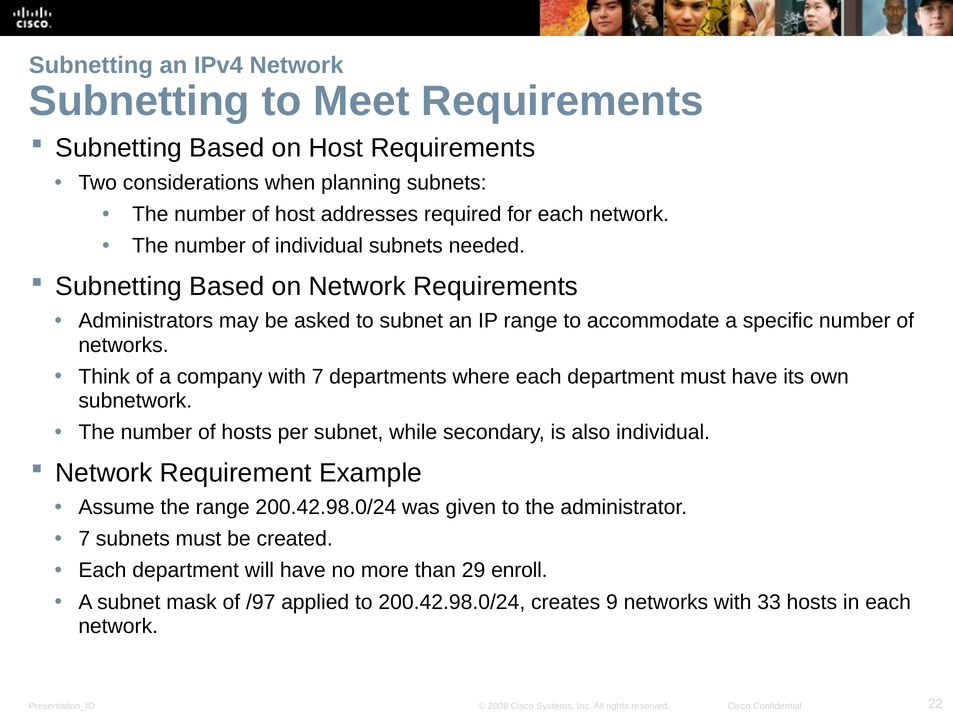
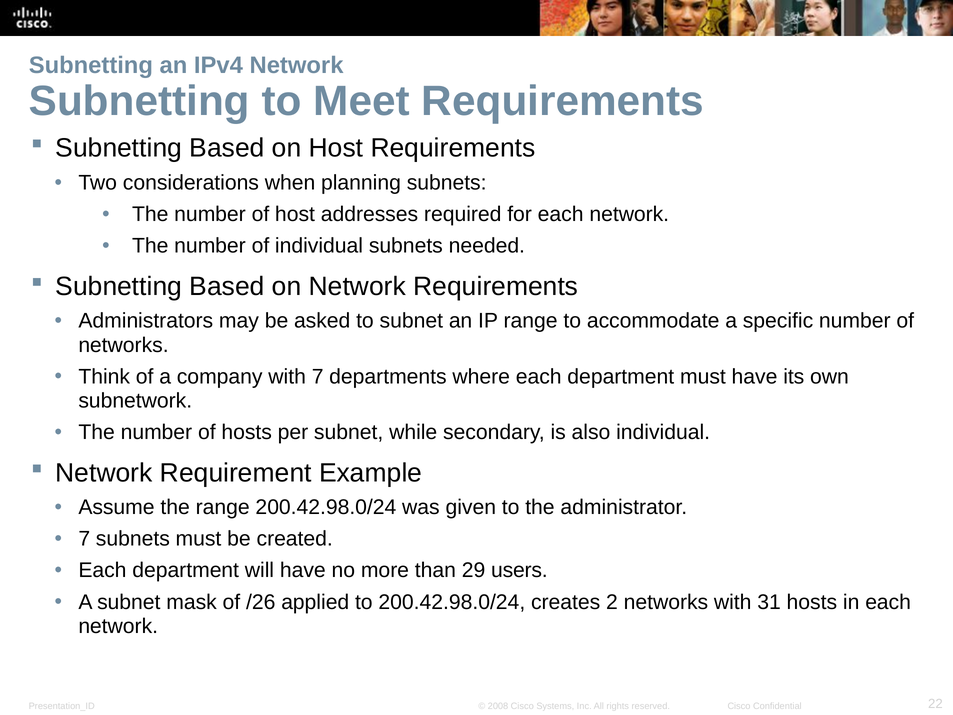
enroll: enroll -> users (519, 570)
/97: /97 -> /26 (261, 602)
9: 9 -> 2 (612, 602)
33: 33 -> 31 (769, 602)
